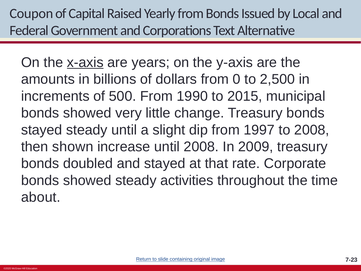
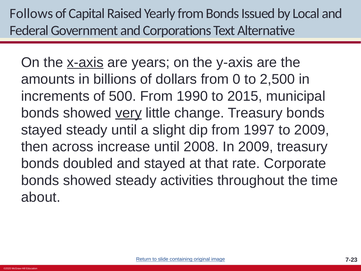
Coupon: Coupon -> Follows (31, 13)
very underline: none -> present (129, 113)
to 2008: 2008 -> 2009 (312, 130)
shown: shown -> across (73, 147)
